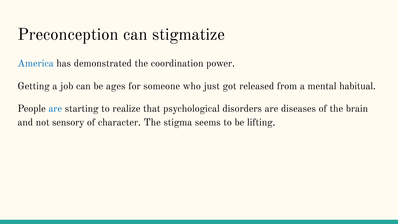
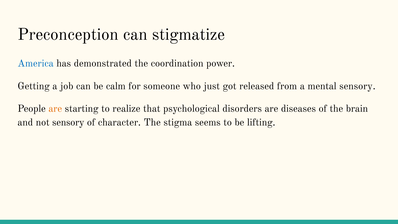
ages: ages -> calm (116, 86)
mental habitual: habitual -> sensory (357, 86)
are colour: blue -> orange (55, 109)
